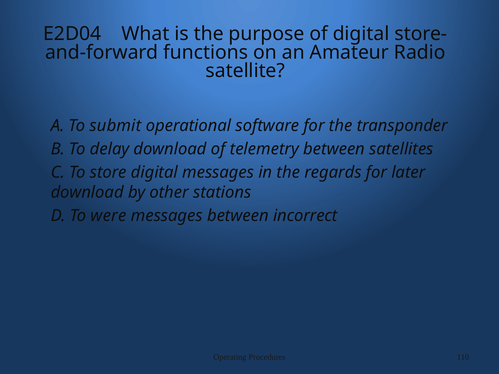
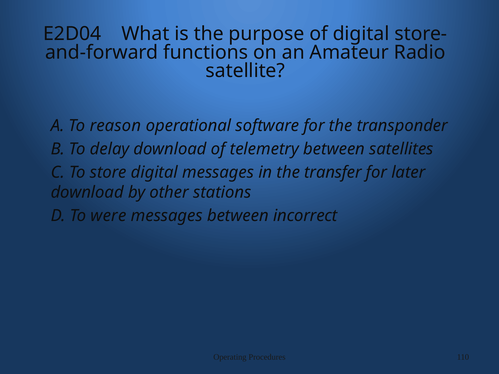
submit: submit -> reason (115, 126)
regards: regards -> transfer (333, 172)
